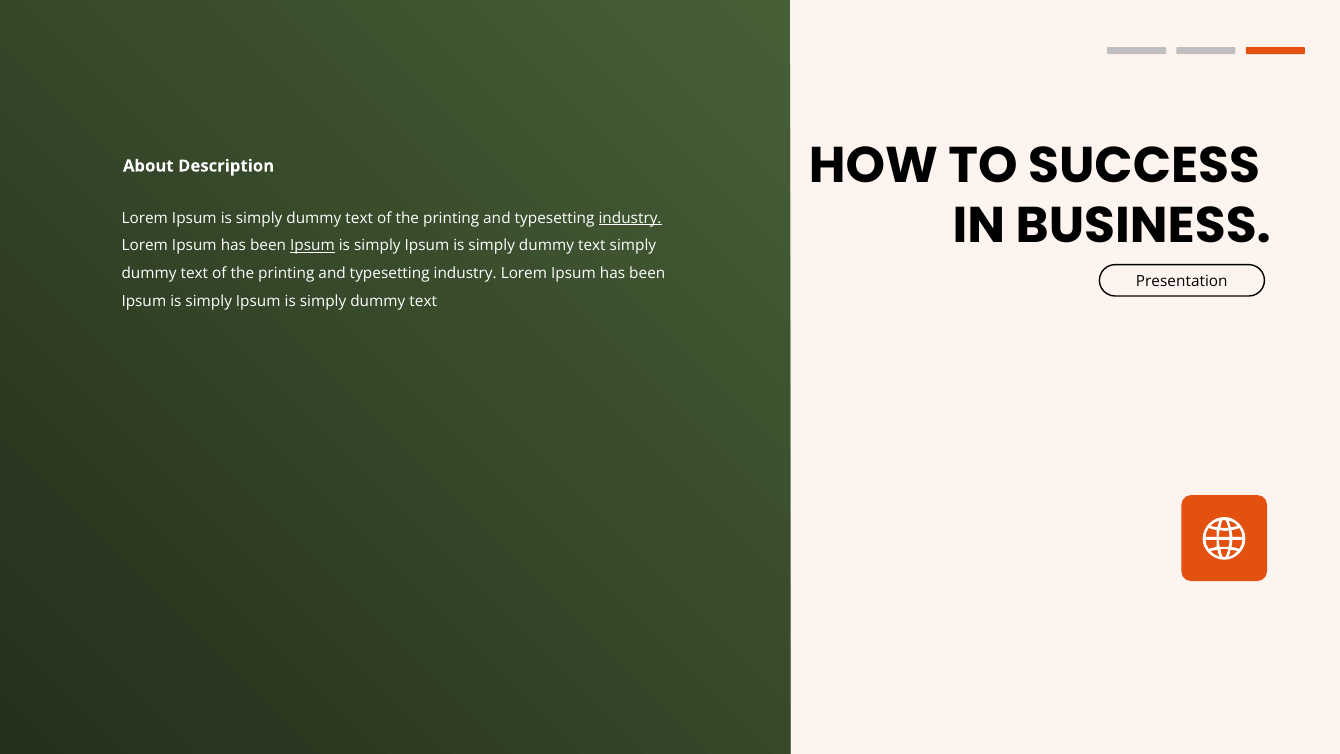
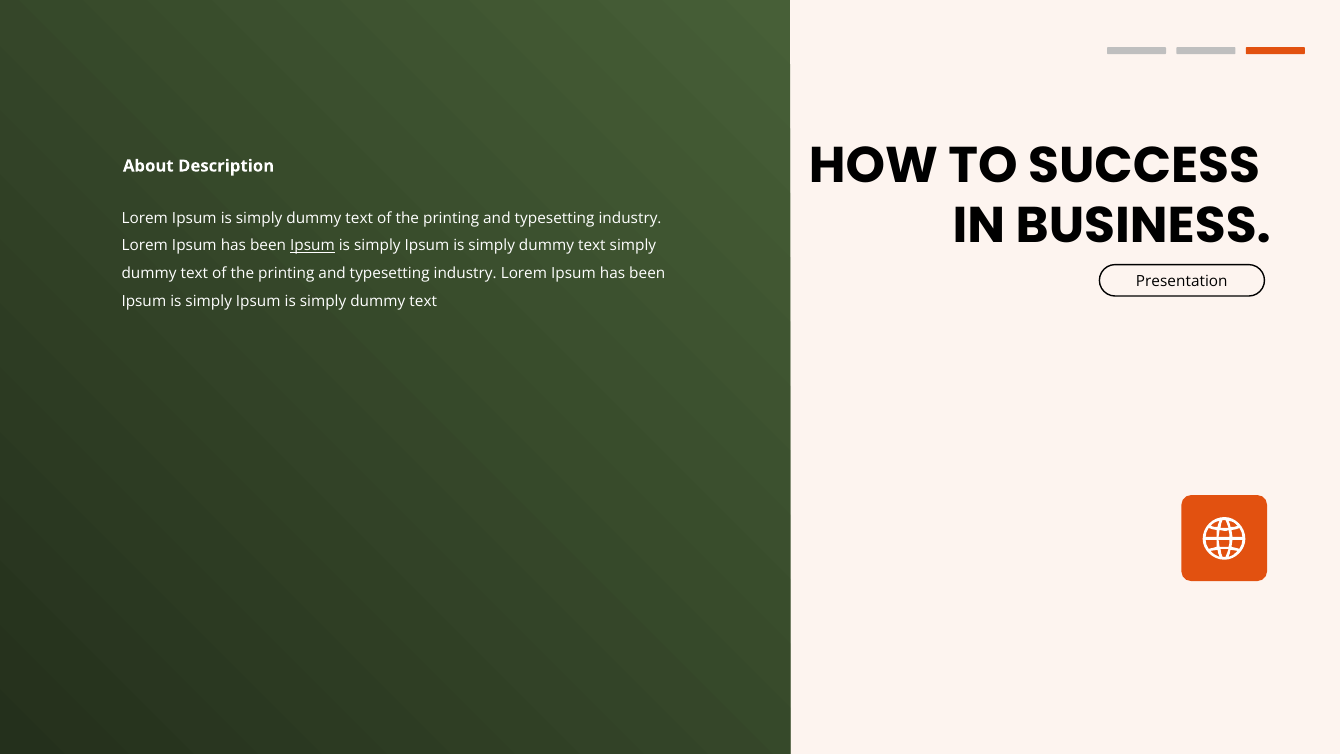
industry underline: present -> none (630, 218)
